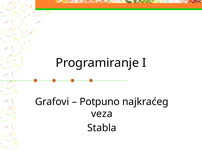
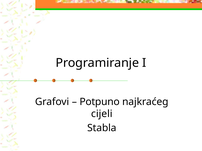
veza: veza -> cijeli (102, 114)
